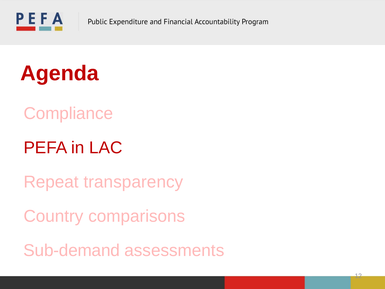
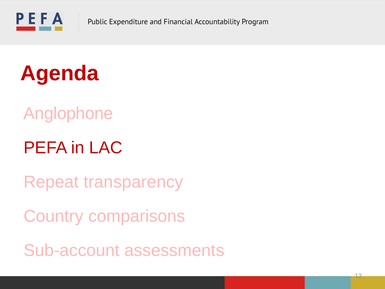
Compliance: Compliance -> Anglophone (68, 113)
Sub-demand: Sub-demand -> Sub-account (72, 250)
